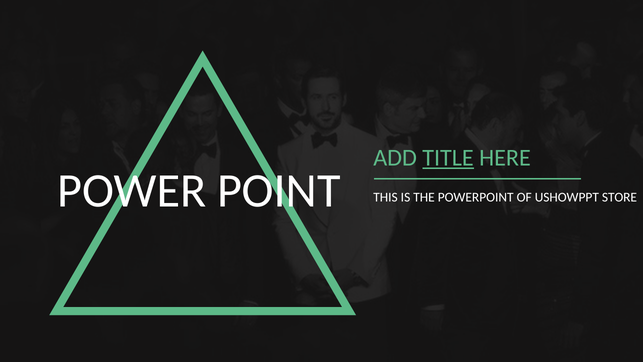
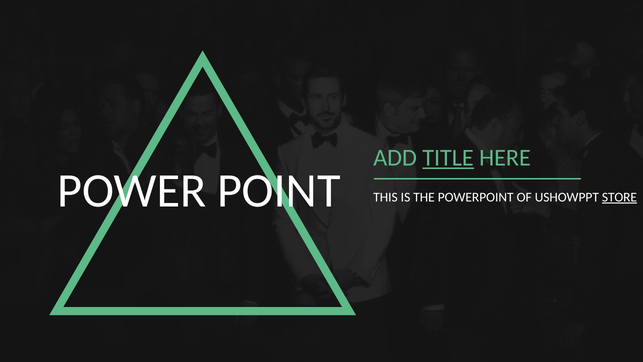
STORE underline: none -> present (619, 197)
